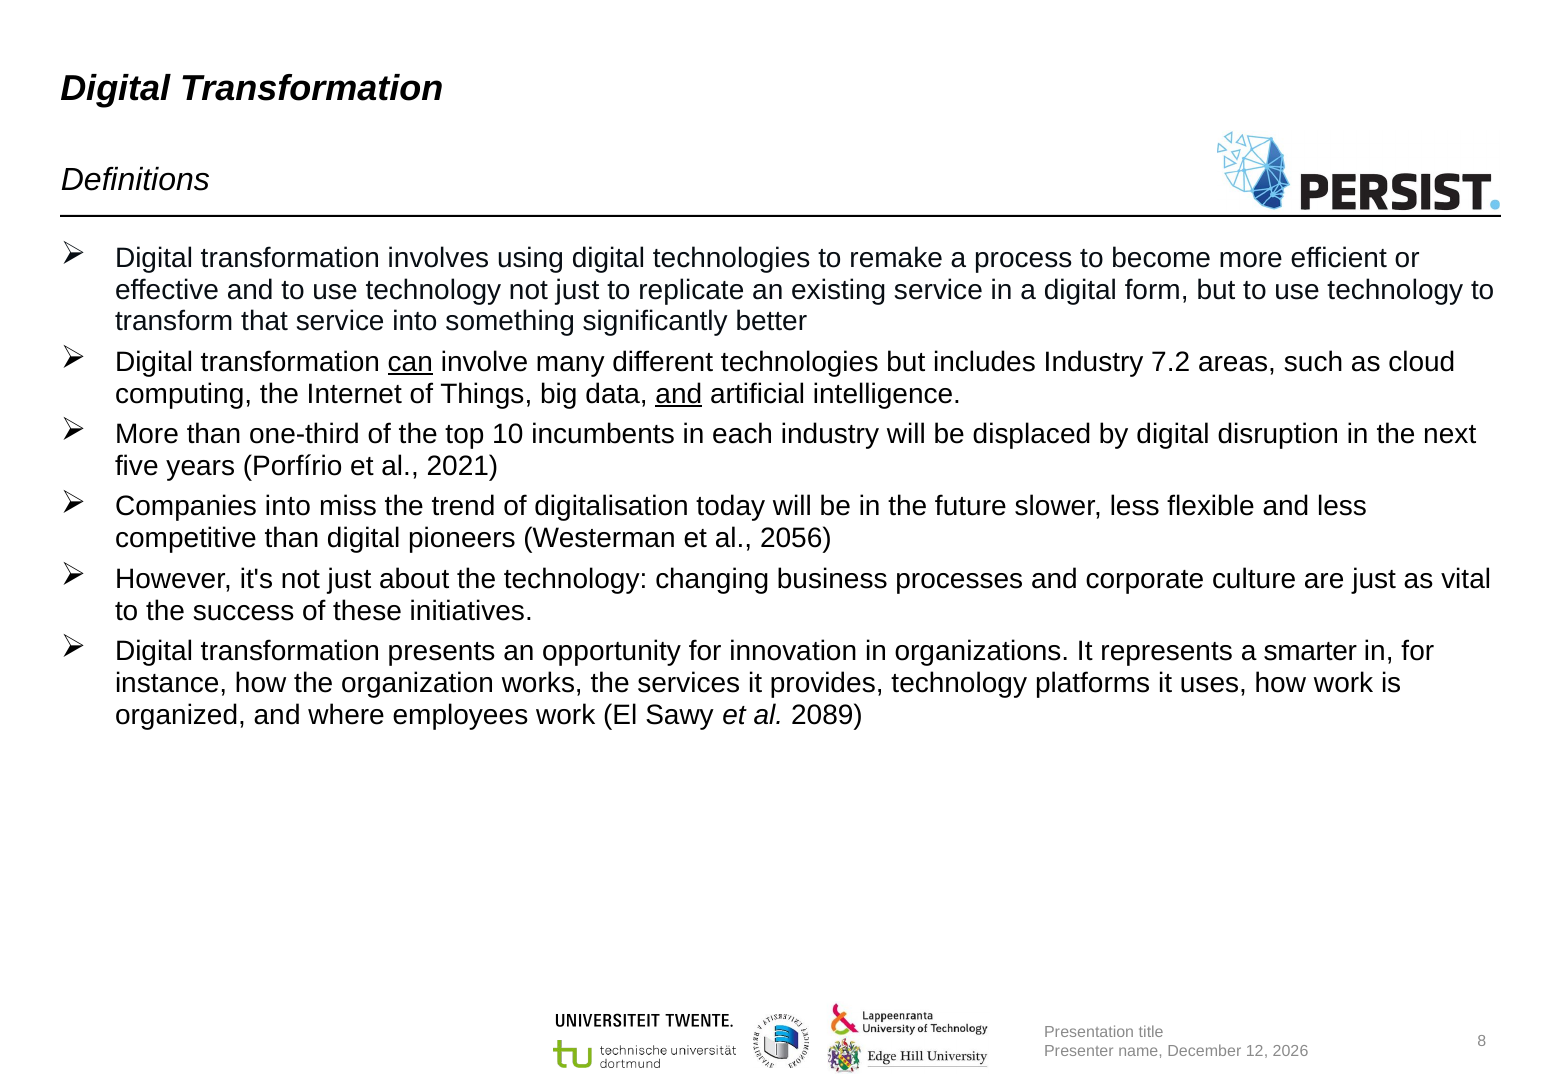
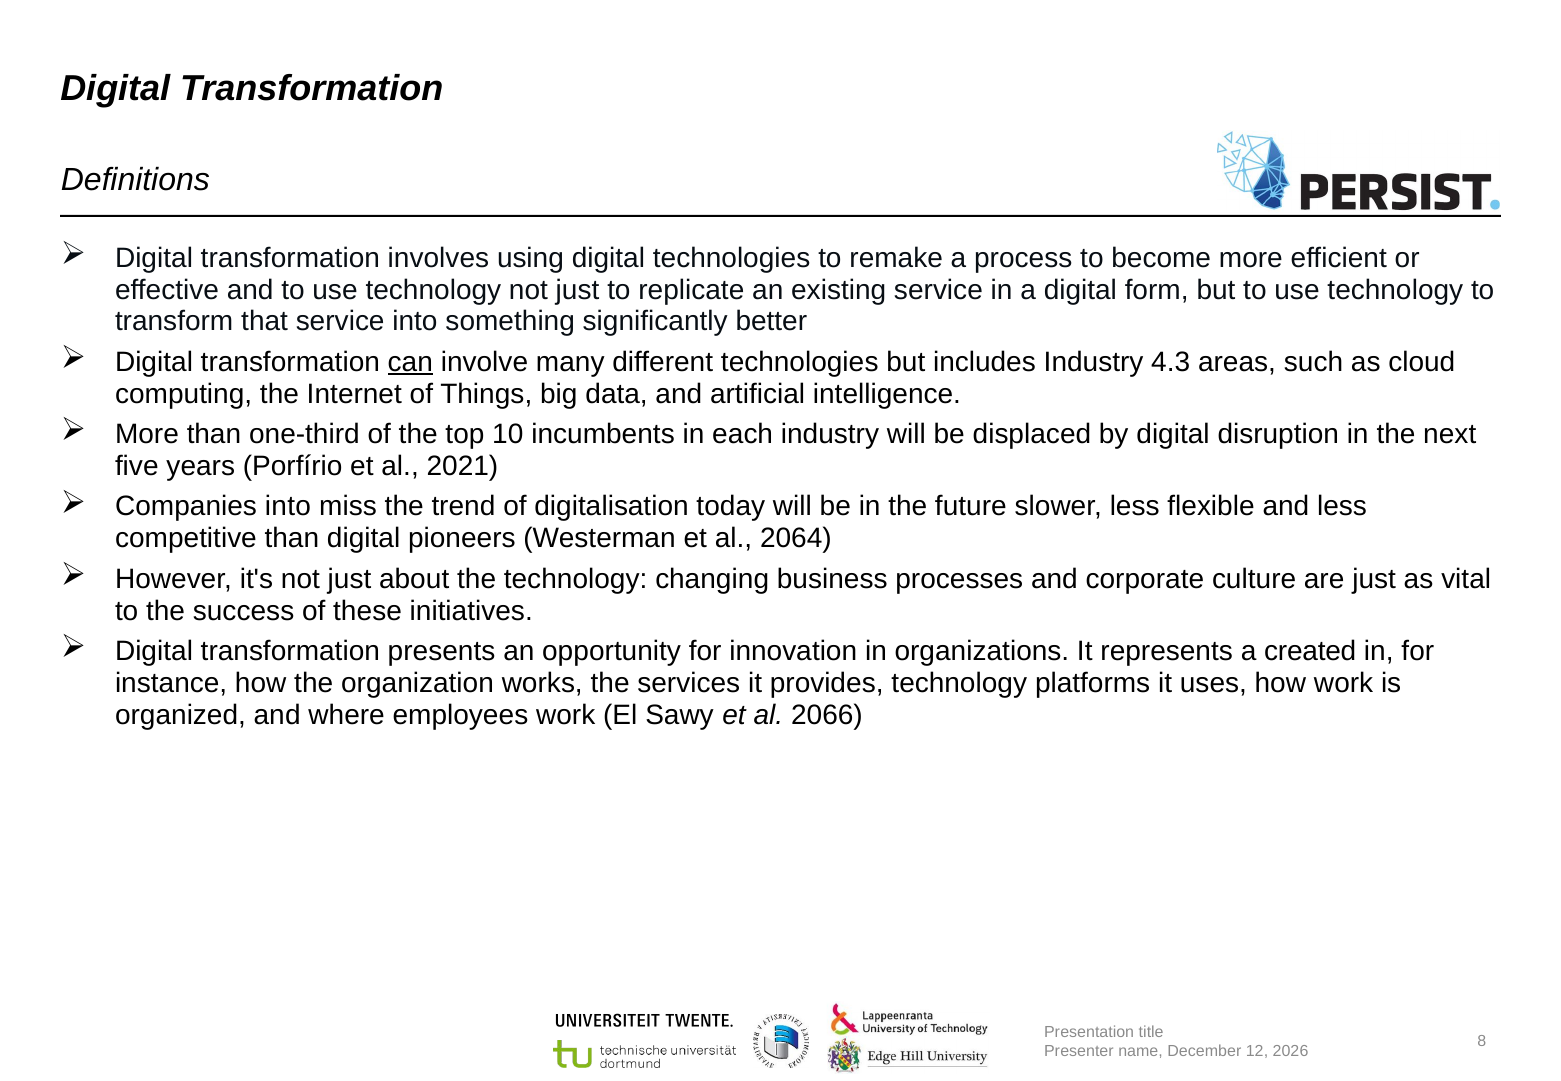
7.2: 7.2 -> 4.3 (1171, 362)
and underline: present -> none (679, 394)
2056: 2056 -> 2064 (796, 538)
smarter: smarter -> created (1310, 651)
2089: 2089 -> 2066 (827, 715)
